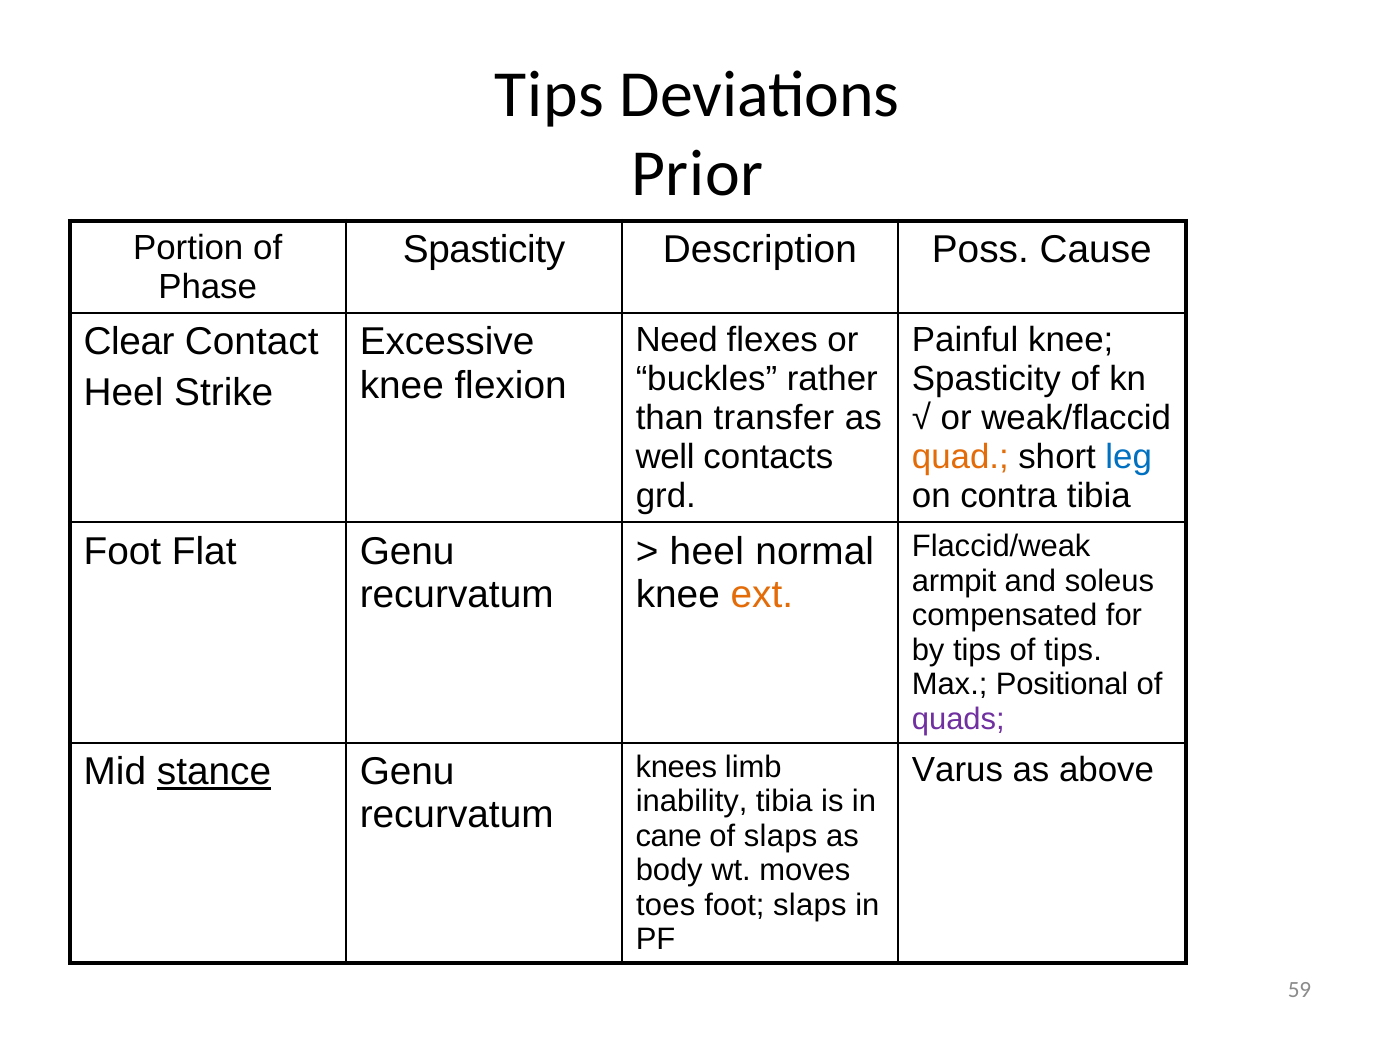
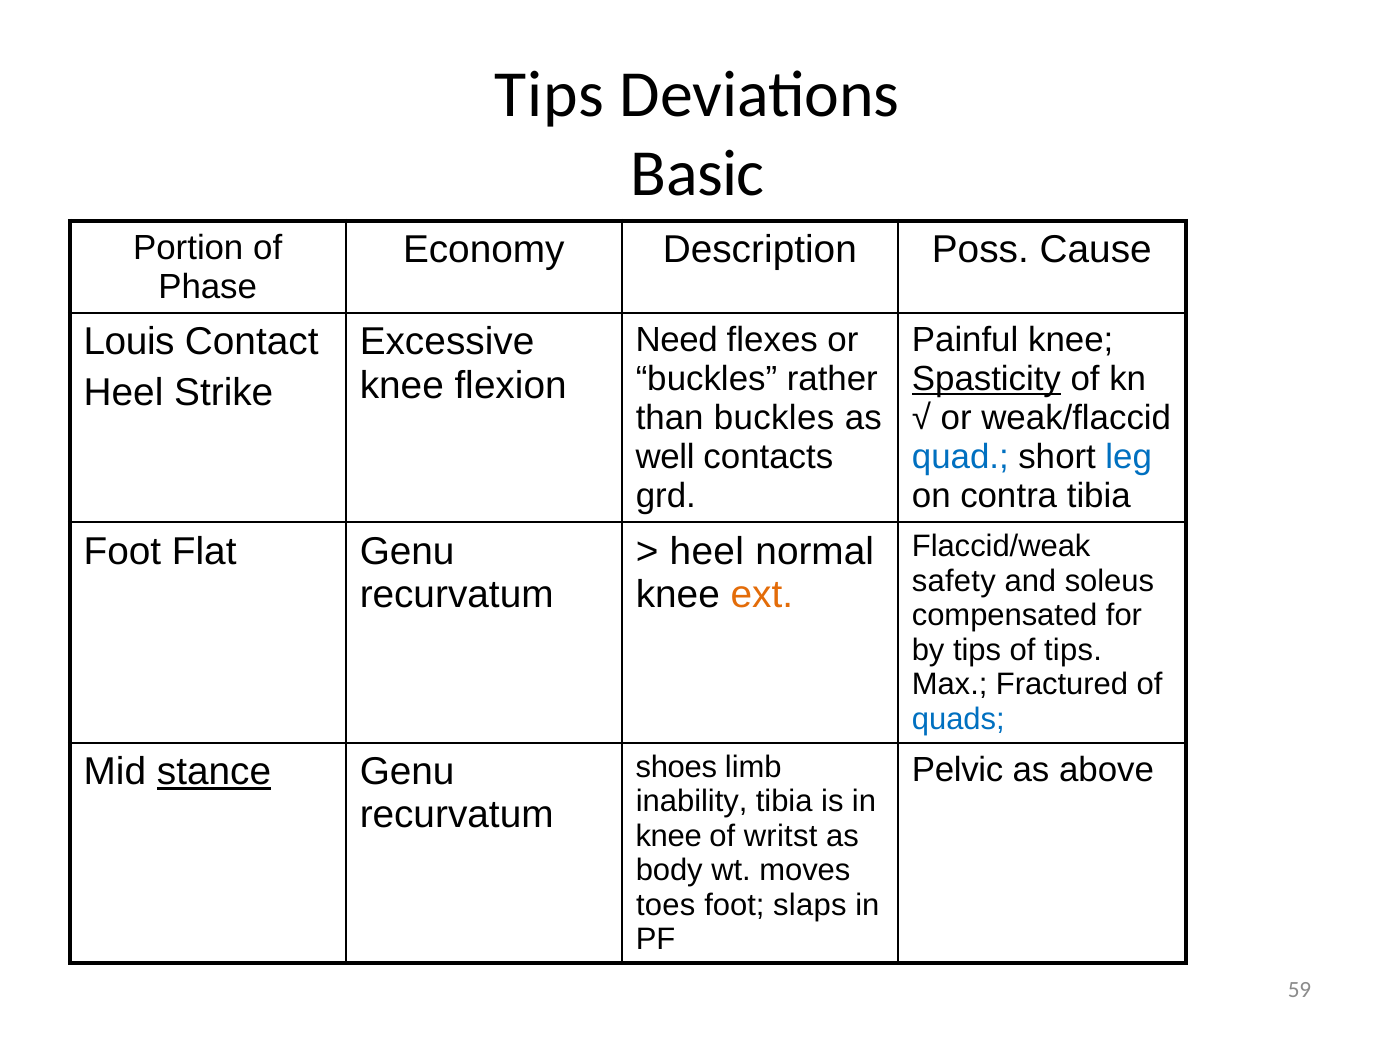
Prior: Prior -> Basic (698, 173)
Spasticity: Spasticity -> Economy (484, 250)
Clear: Clear -> Louis (129, 342)
Spasticity underline: none -> present (986, 379)
than transfer: transfer -> buckles (774, 418)
quad colour: orange -> blue (960, 457)
armpit: armpit -> safety (954, 581)
Positional: Positional -> Fractured (1062, 685)
quads colour: purple -> blue (958, 719)
knees: knees -> shoes (676, 768)
Varus: Varus -> Pelvic (958, 770)
cane: cane -> knee (669, 836)
of slaps: slaps -> writst (781, 836)
